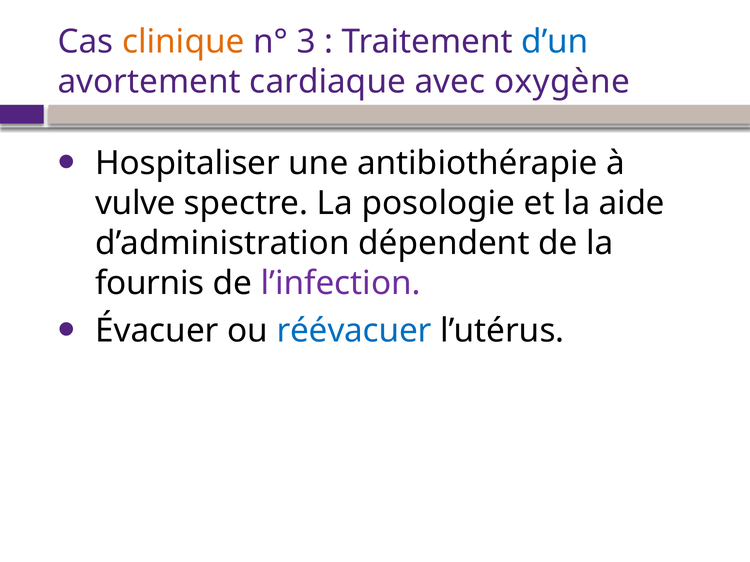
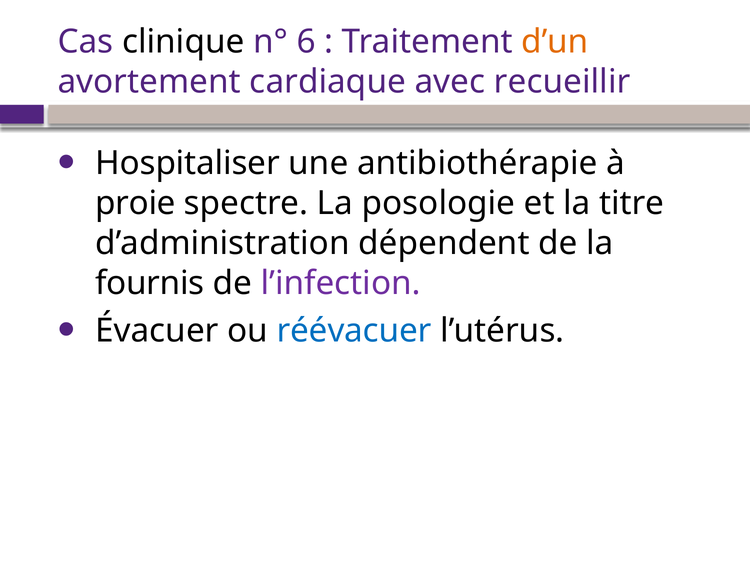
clinique colour: orange -> black (183, 42)
3: 3 -> 6 (306, 42)
d’un colour: blue -> orange (555, 42)
oxygène: oxygène -> recueillir (562, 82)
vulve: vulve -> proie (135, 204)
aide: aide -> titre (632, 204)
